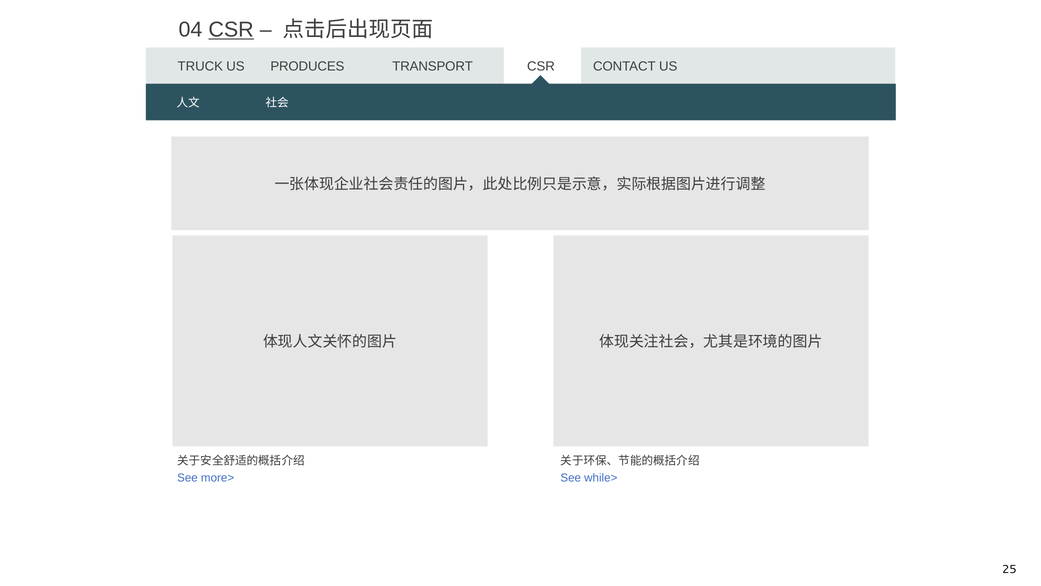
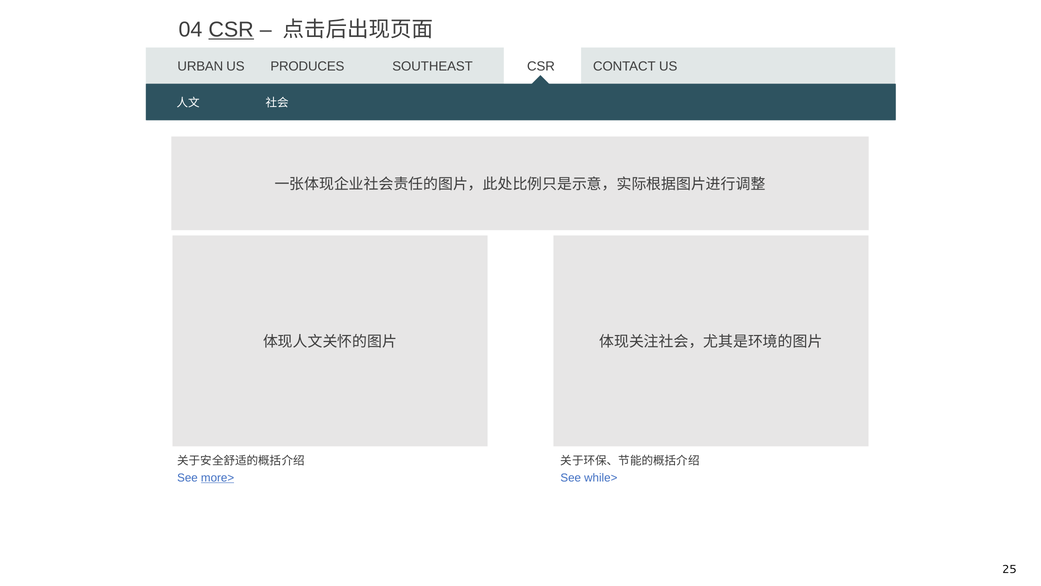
TRUCK: TRUCK -> URBAN (200, 67)
TRANSPORT: TRANSPORT -> SOUTHEAST (433, 67)
more> underline: none -> present (218, 477)
